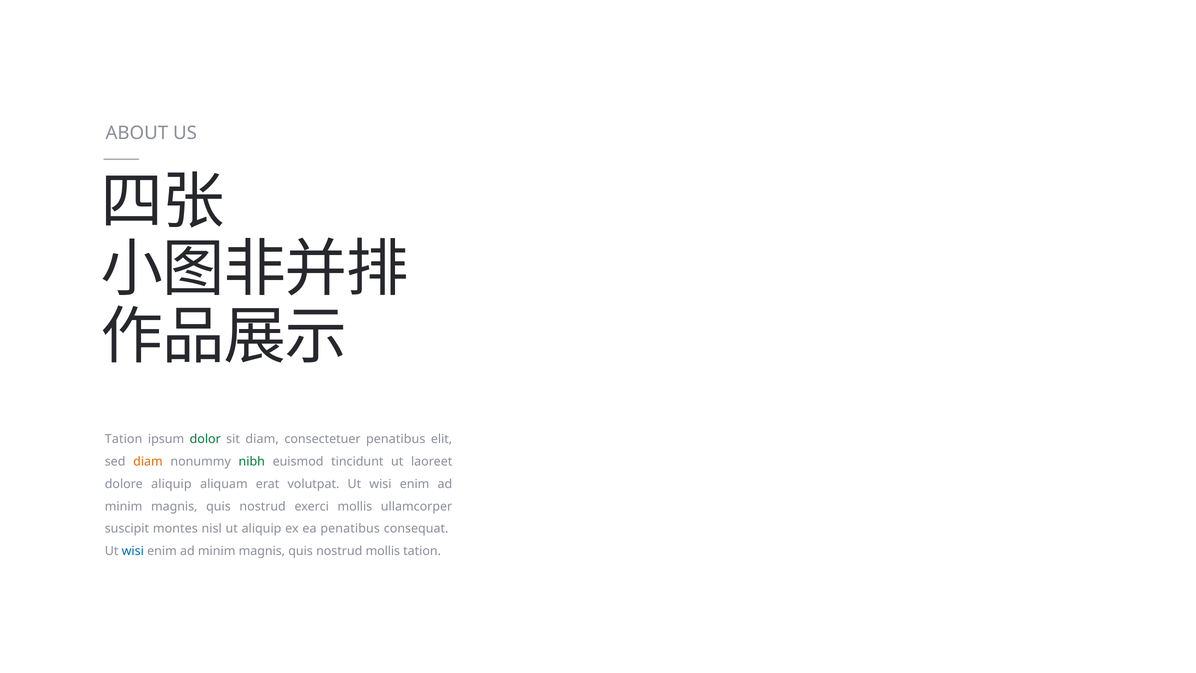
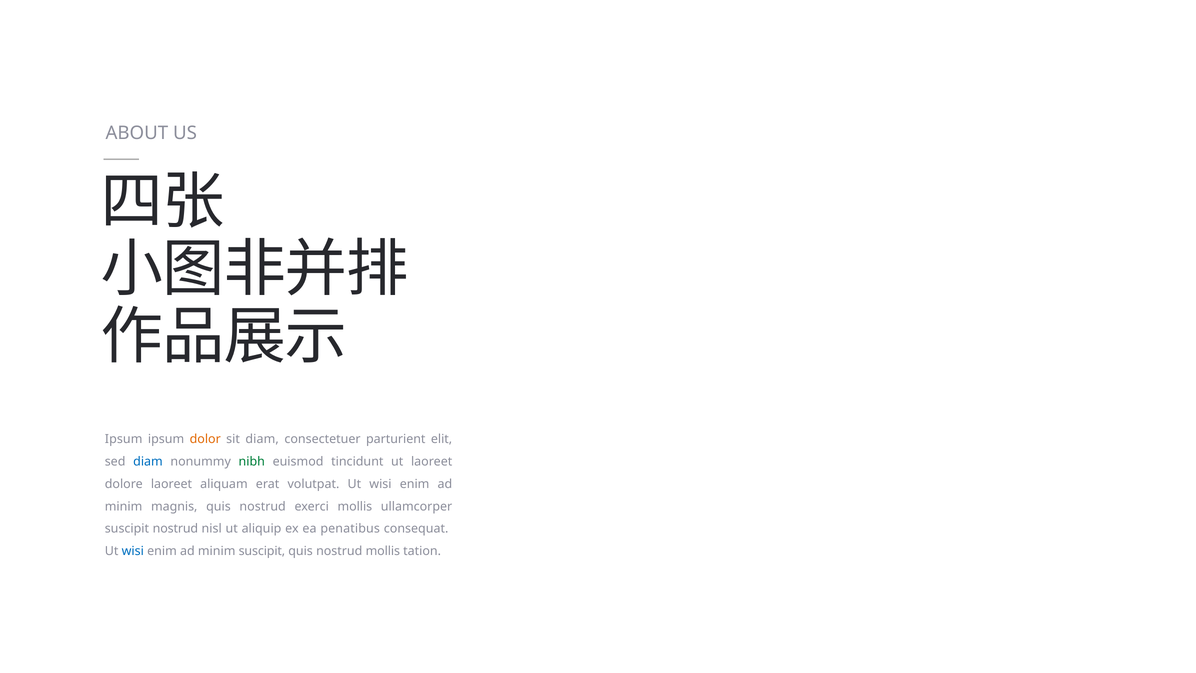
Tation: Tation -> Ipsum (124, 439)
dolor colour: green -> orange (205, 439)
consectetuer penatibus: penatibus -> parturient (396, 439)
diam colour: orange -> blue (148, 461)
dolore aliquip: aliquip -> laoreet (172, 484)
suscipit montes: montes -> nostrud (175, 529)
magnis: magnis -> suscipit (262, 551)
